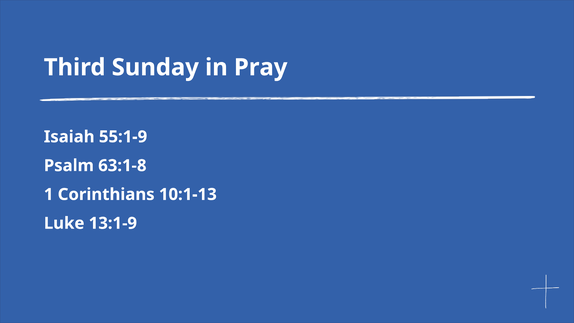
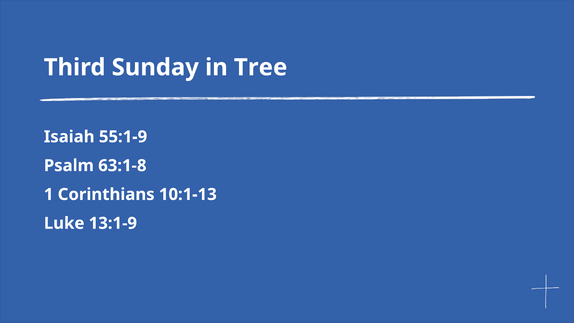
Pray: Pray -> Tree (261, 67)
